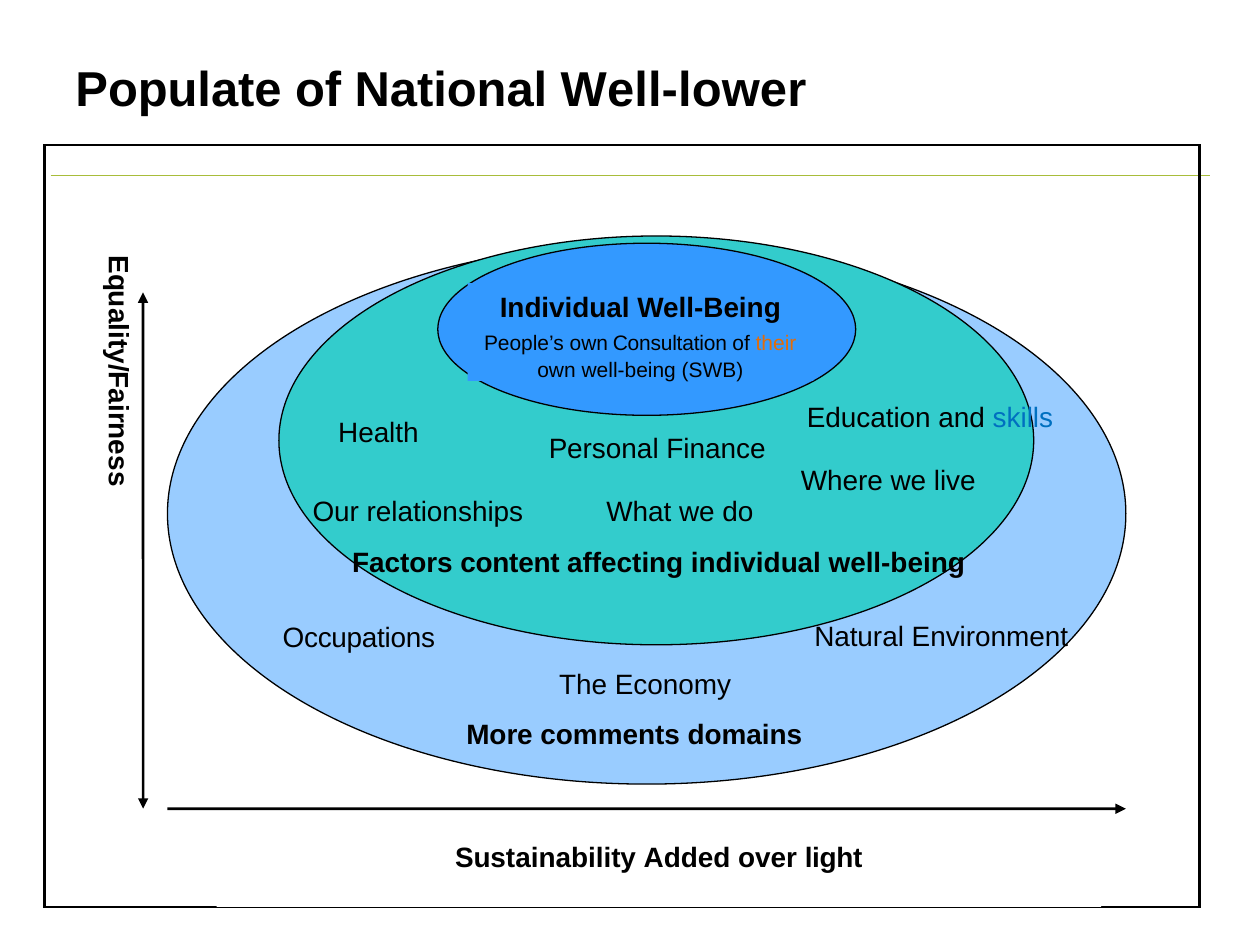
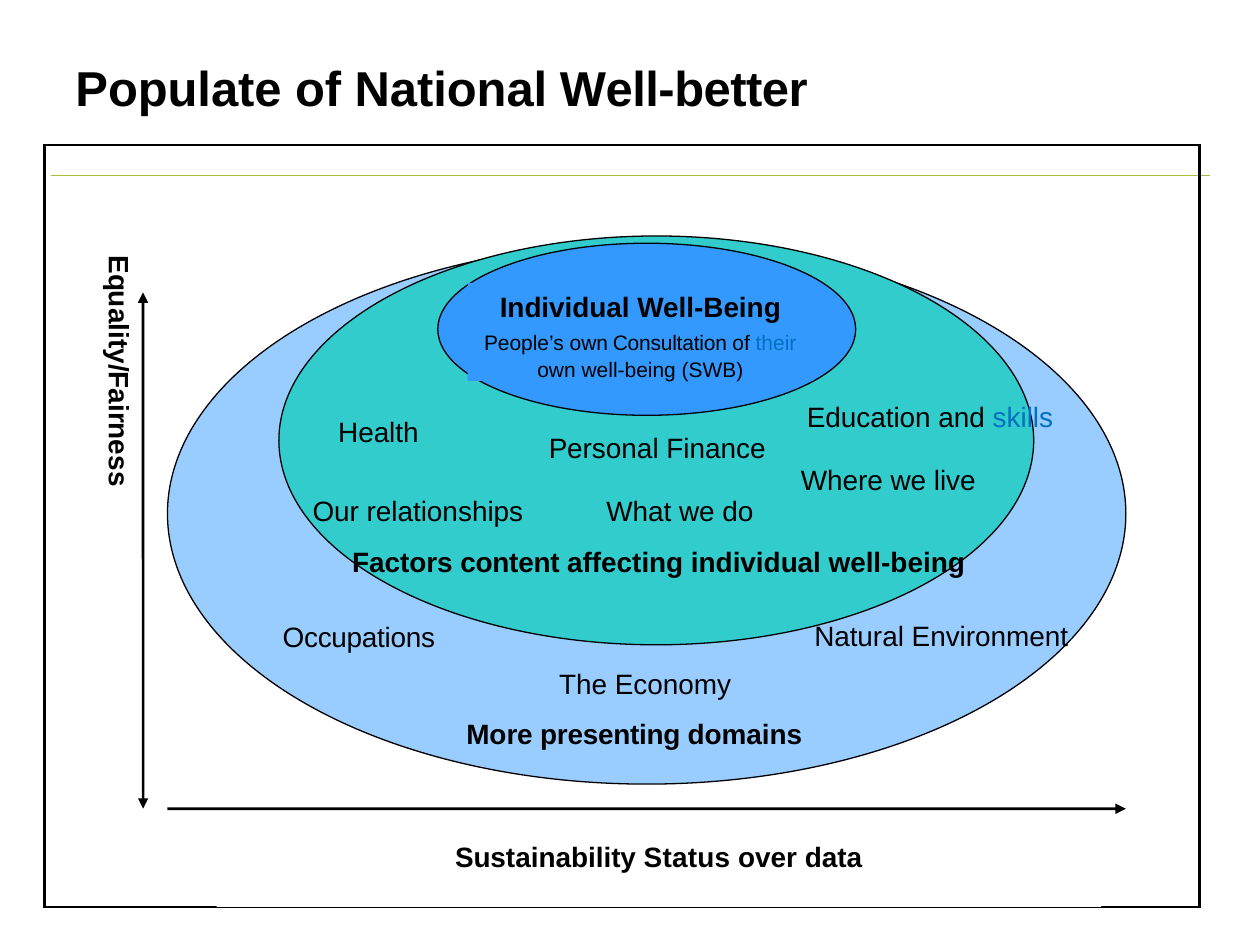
Well-lower: Well-lower -> Well-better (684, 90)
their colour: orange -> blue (776, 344)
comments: comments -> presenting (610, 735)
Added: Added -> Status (687, 858)
light: light -> data (833, 858)
